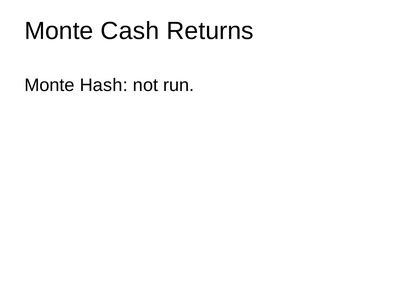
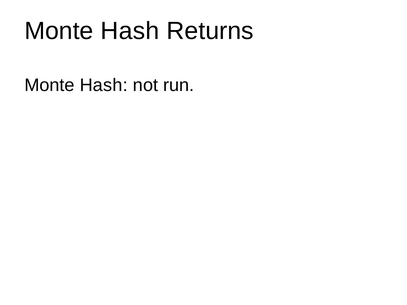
Cash: Cash -> Hash (130, 31)
